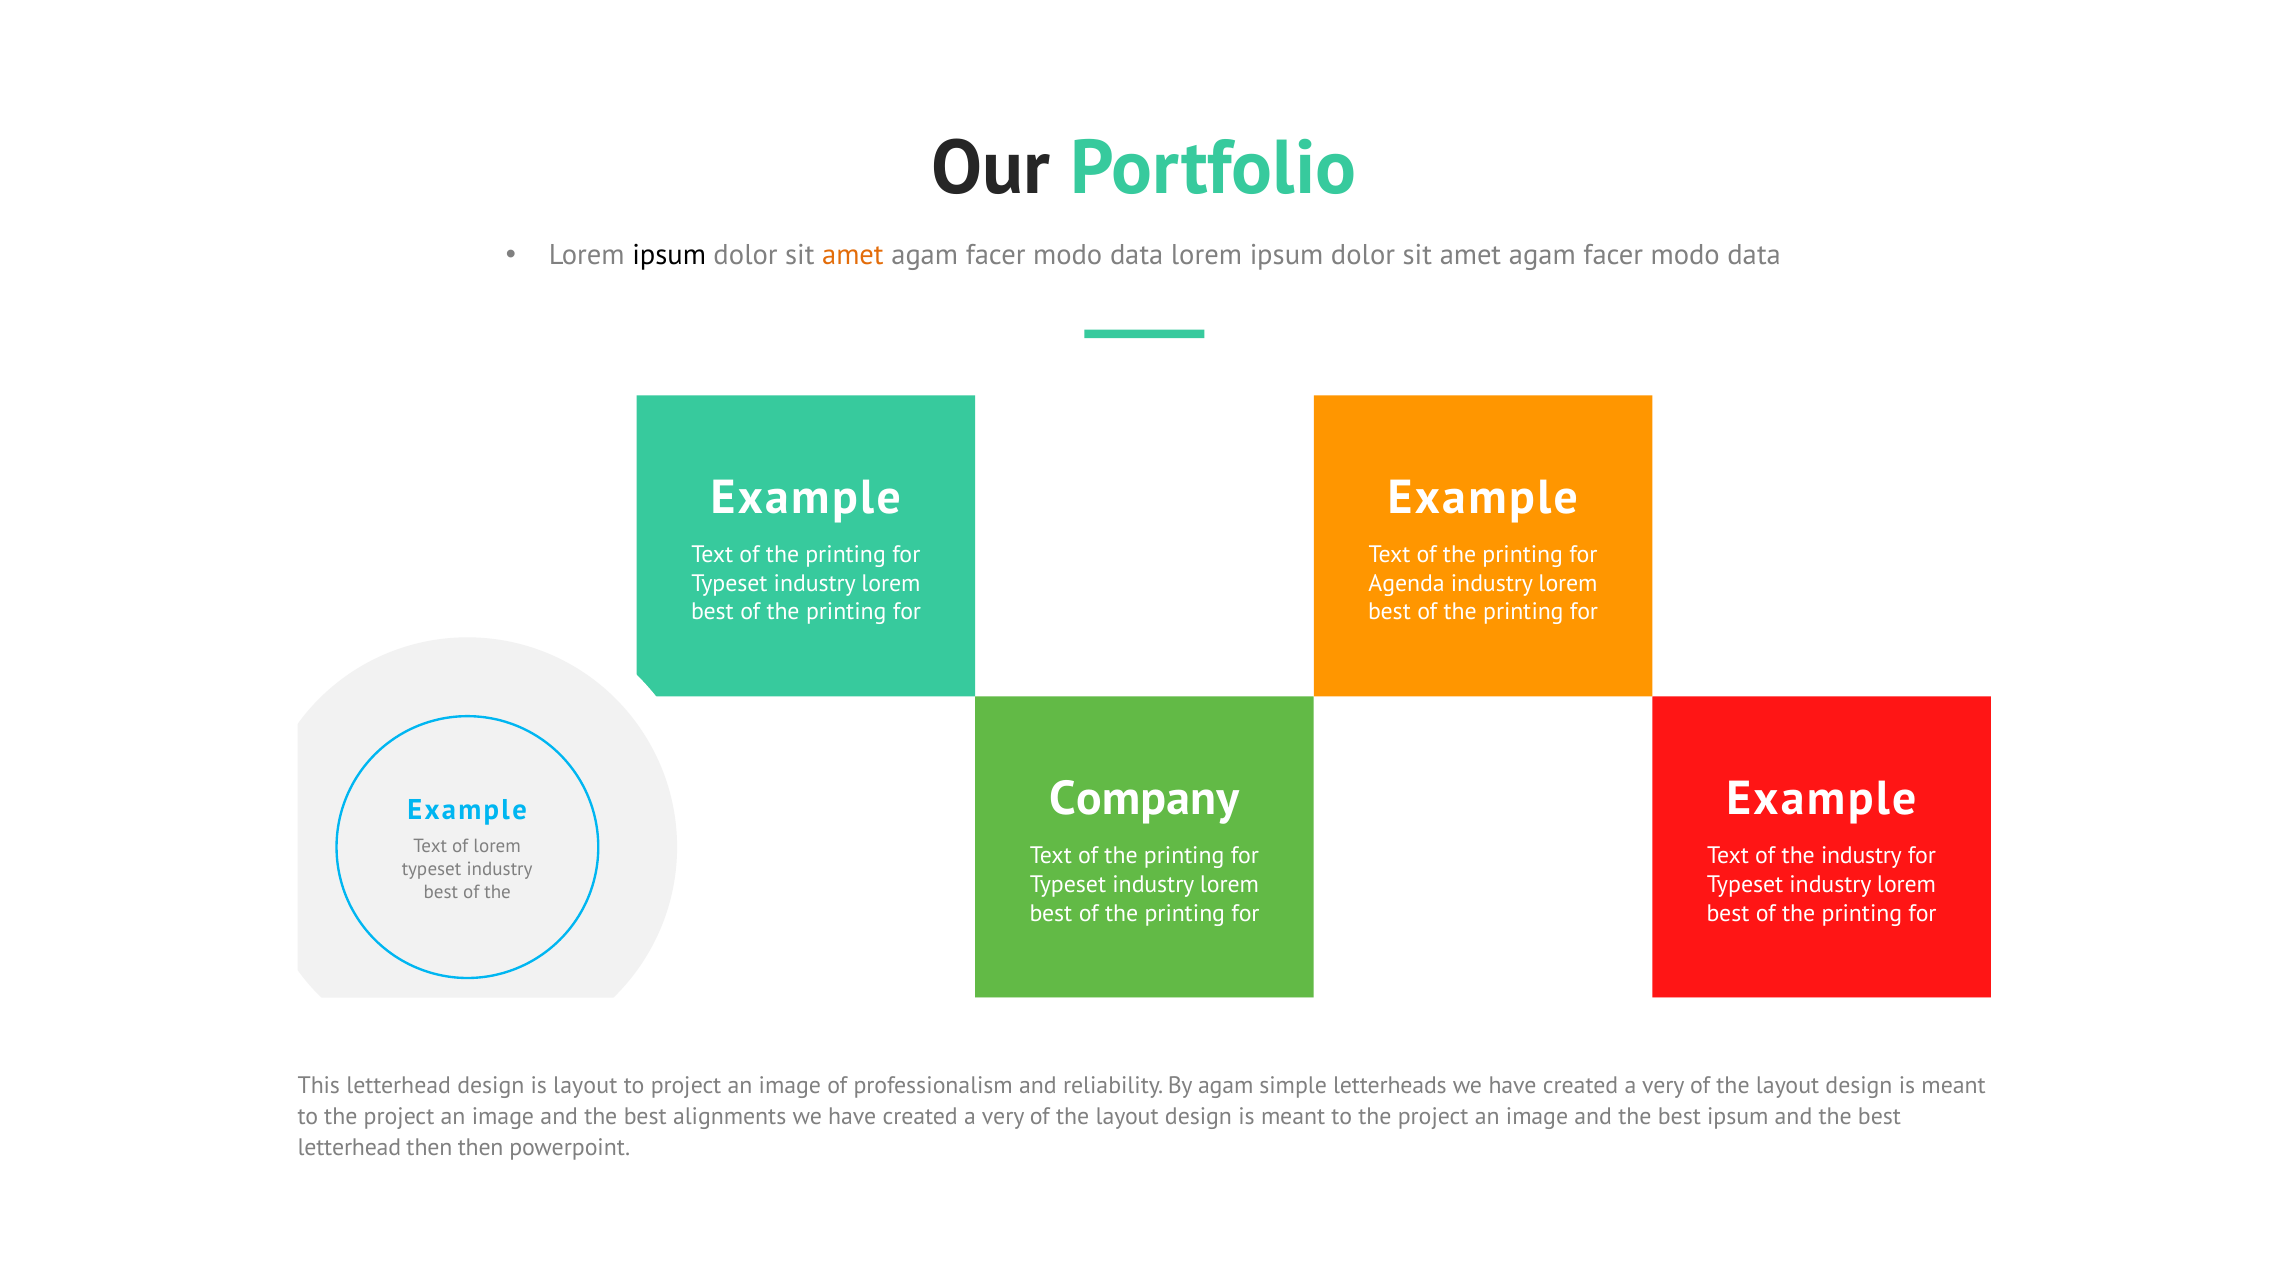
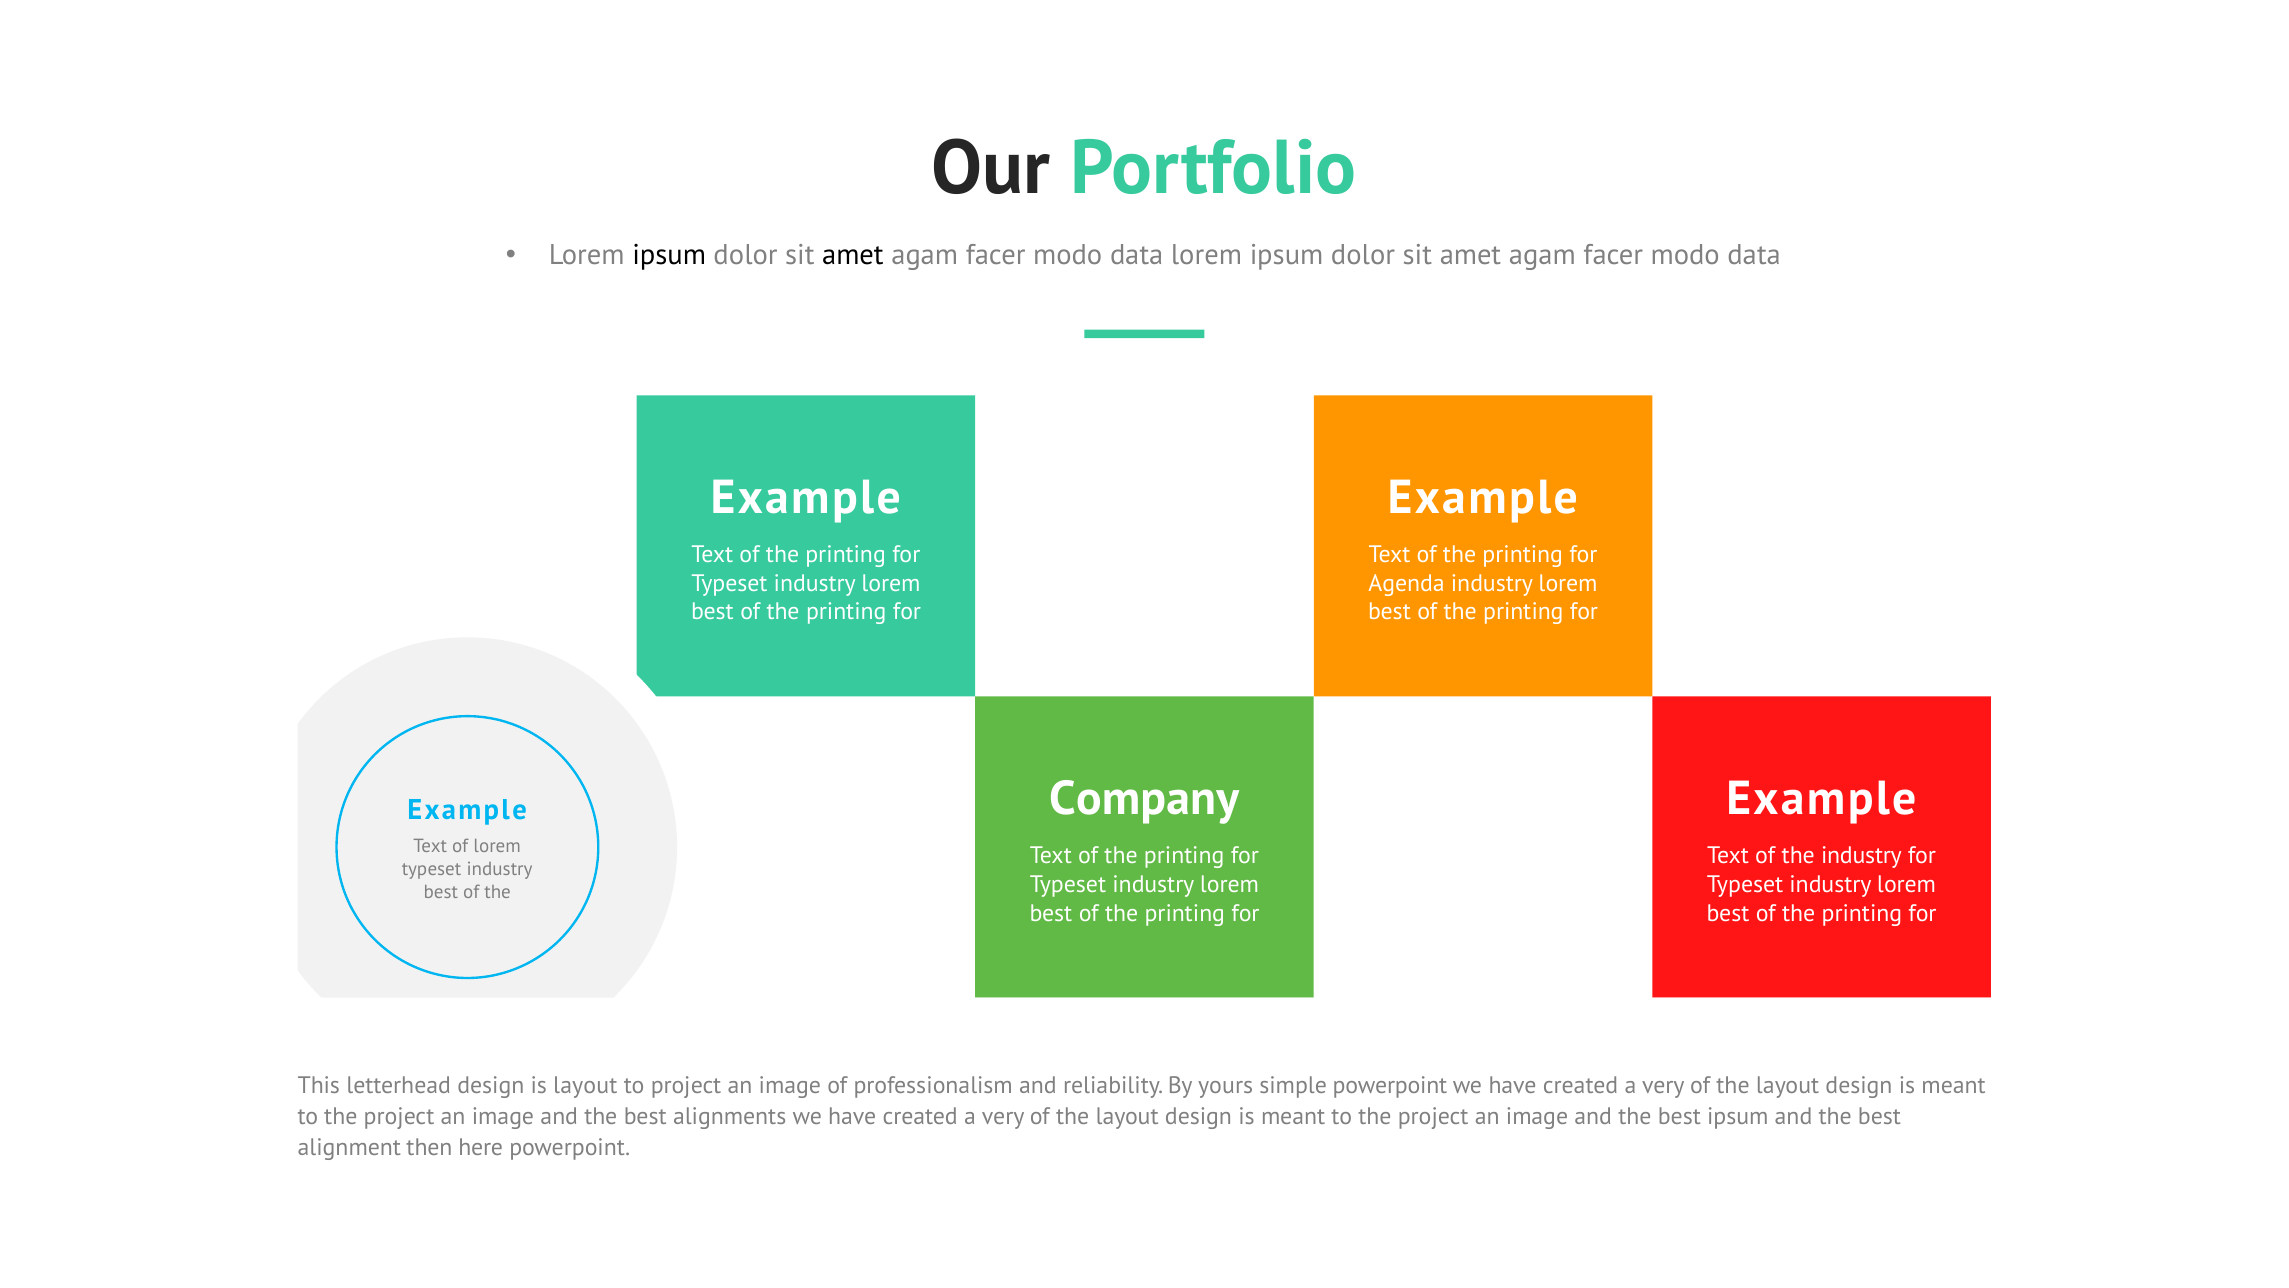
amet colour: orange -> black (853, 255)
By agam: agam -> yours (1226, 1085)
simple letterheads: letterheads -> powerpoint (1390, 1085)
letterhead: letterhead -> alignment (349, 1147)
then then: then -> here (481, 1147)
